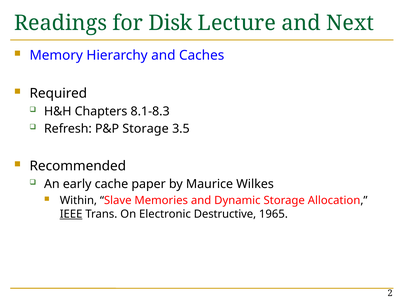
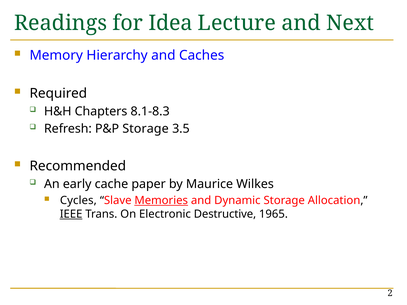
Disk: Disk -> Idea (170, 23)
Within: Within -> Cycles (78, 201)
Memories underline: none -> present (161, 201)
